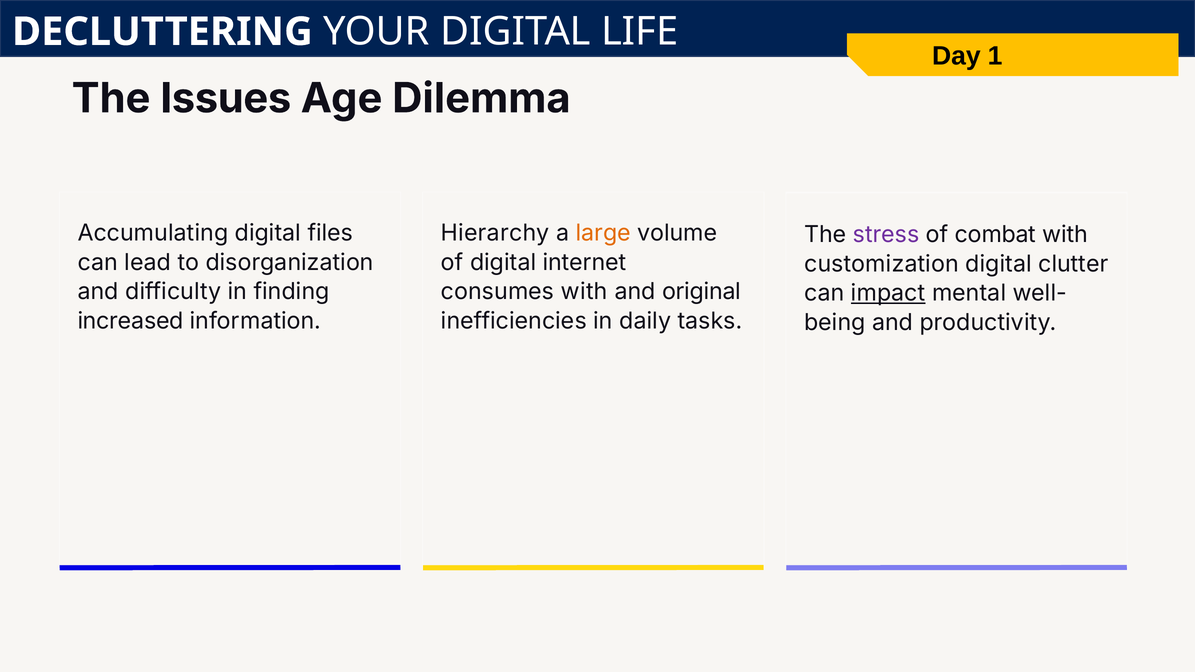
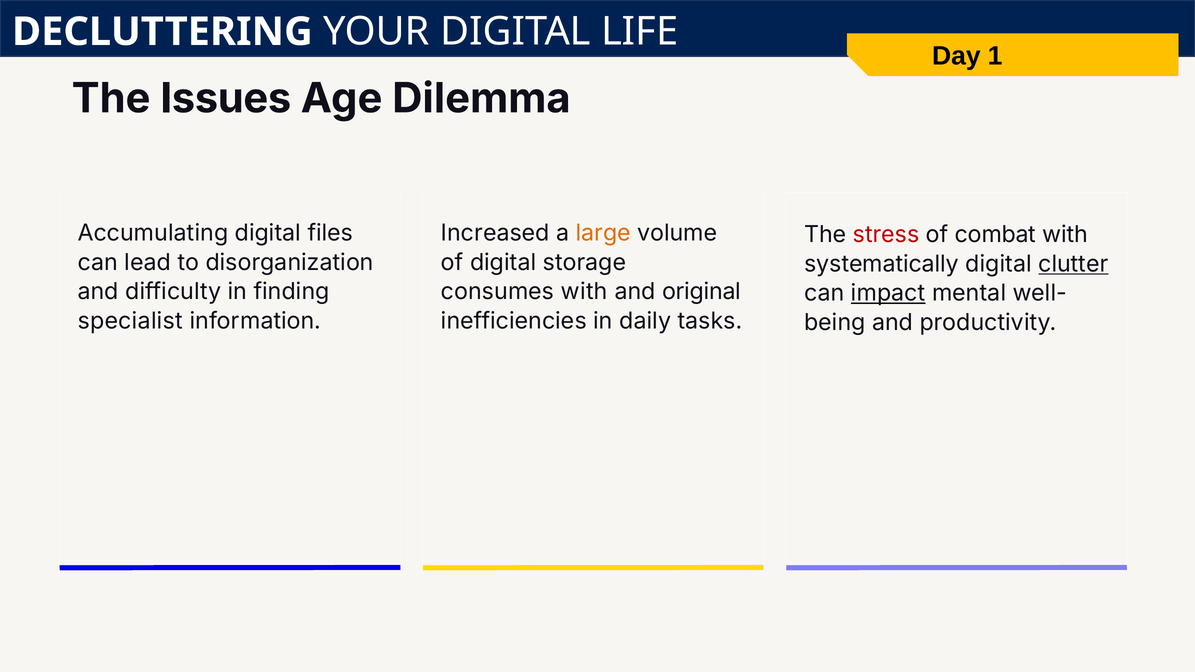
Hierarchy: Hierarchy -> Increased (495, 233)
stress colour: purple -> red (886, 235)
internet: internet -> storage (584, 262)
customization: customization -> systematically (882, 264)
clutter underline: none -> present (1073, 264)
increased: increased -> specialist (130, 321)
